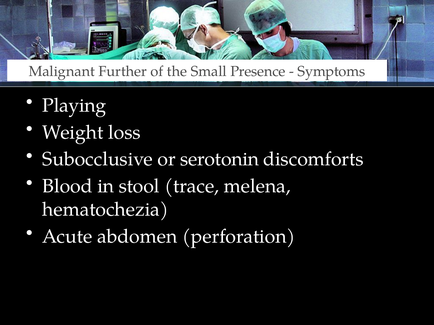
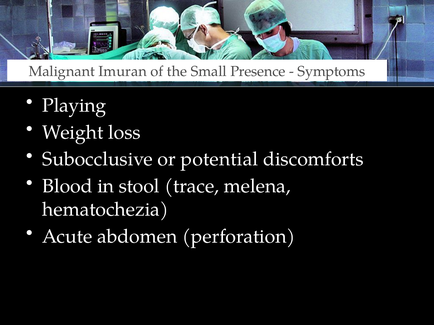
Further: Further -> Imuran (123, 72)
serotonin: serotonin -> potential (219, 160)
